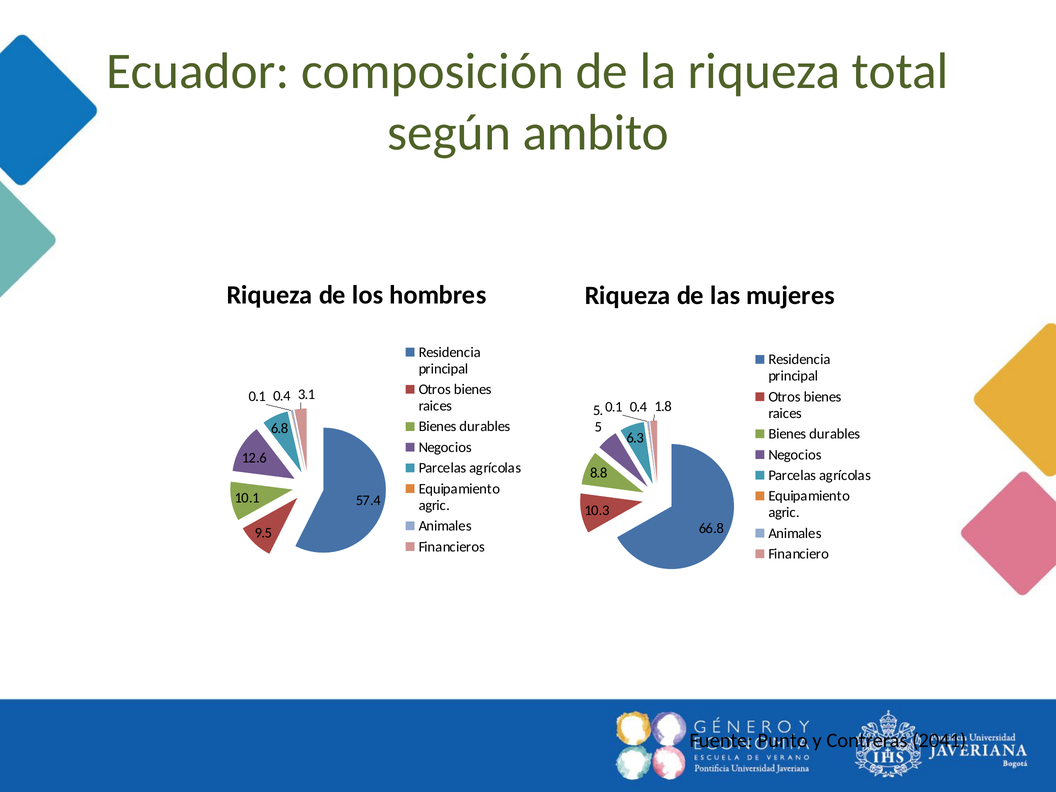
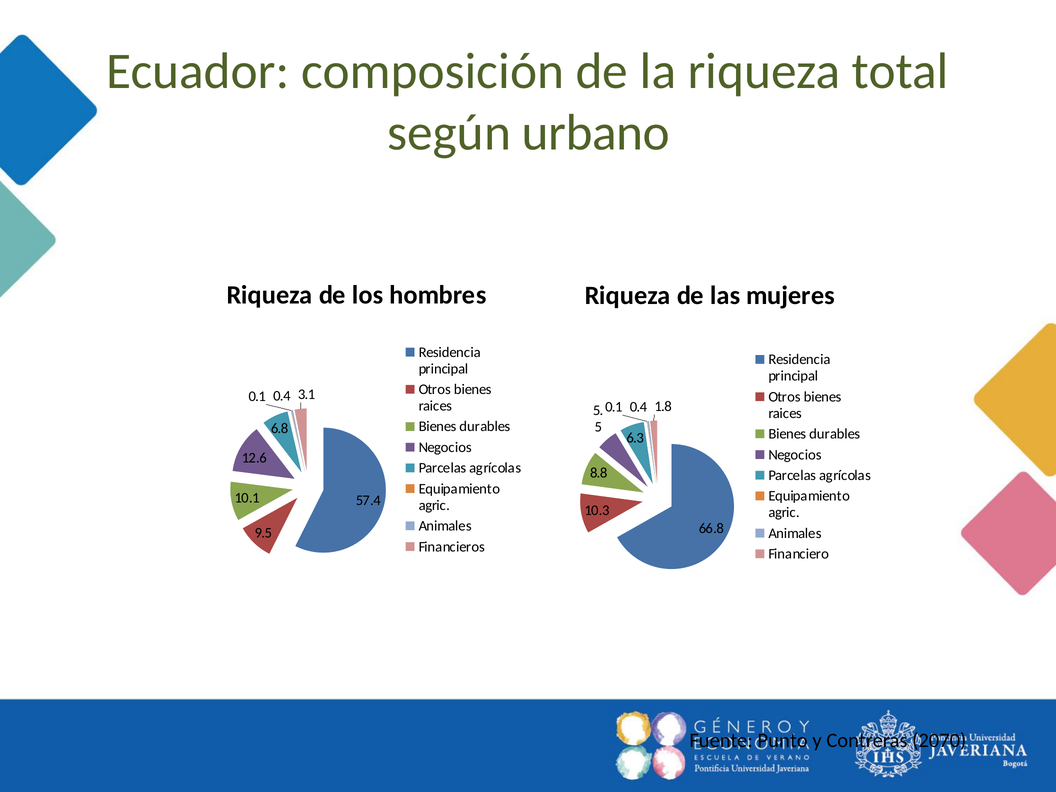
ambito: ambito -> urbano (596, 133)
2041: 2041 -> 2070 (939, 741)
